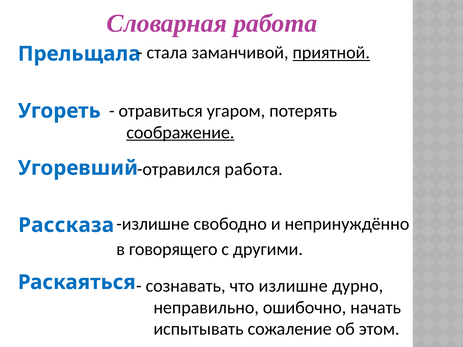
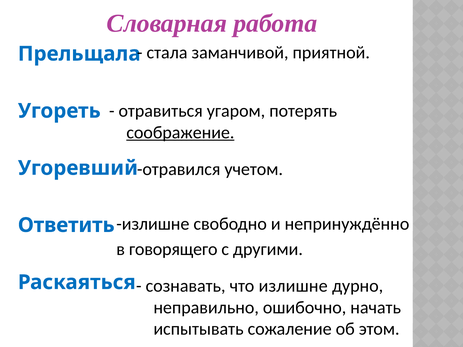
приятной underline: present -> none (331, 53)
отравился работа: работа -> учетом (254, 169)
Рассказа: Рассказа -> Ответить (66, 225)
